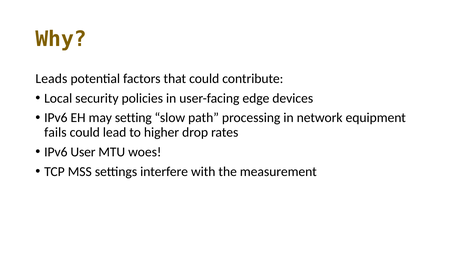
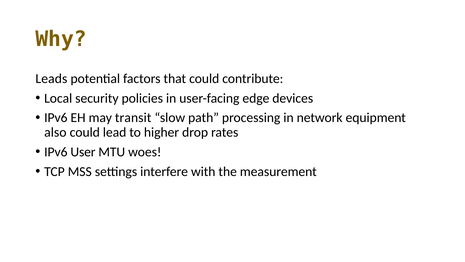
setting: setting -> transit (133, 118)
fails: fails -> also (55, 132)
